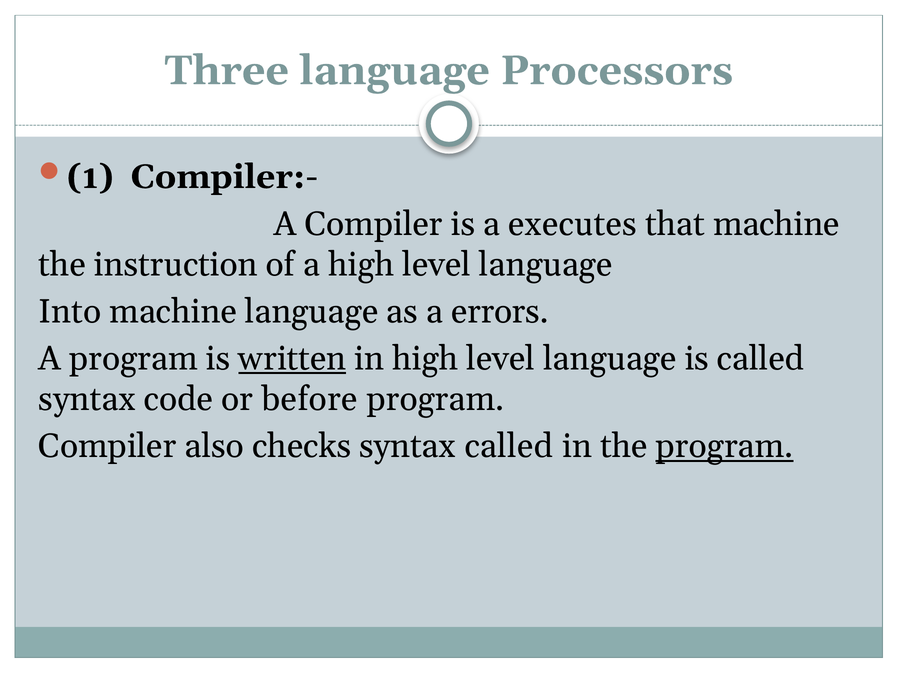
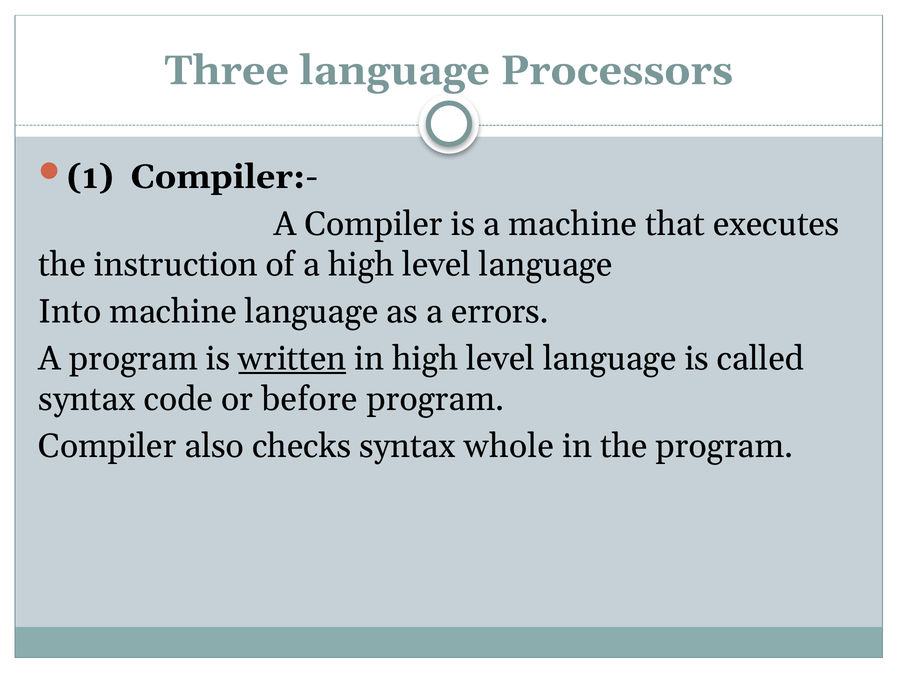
a executes: executes -> machine (573, 224)
that machine: machine -> executes (776, 224)
syntax called: called -> whole (509, 447)
program underline: present -> none (725, 447)
